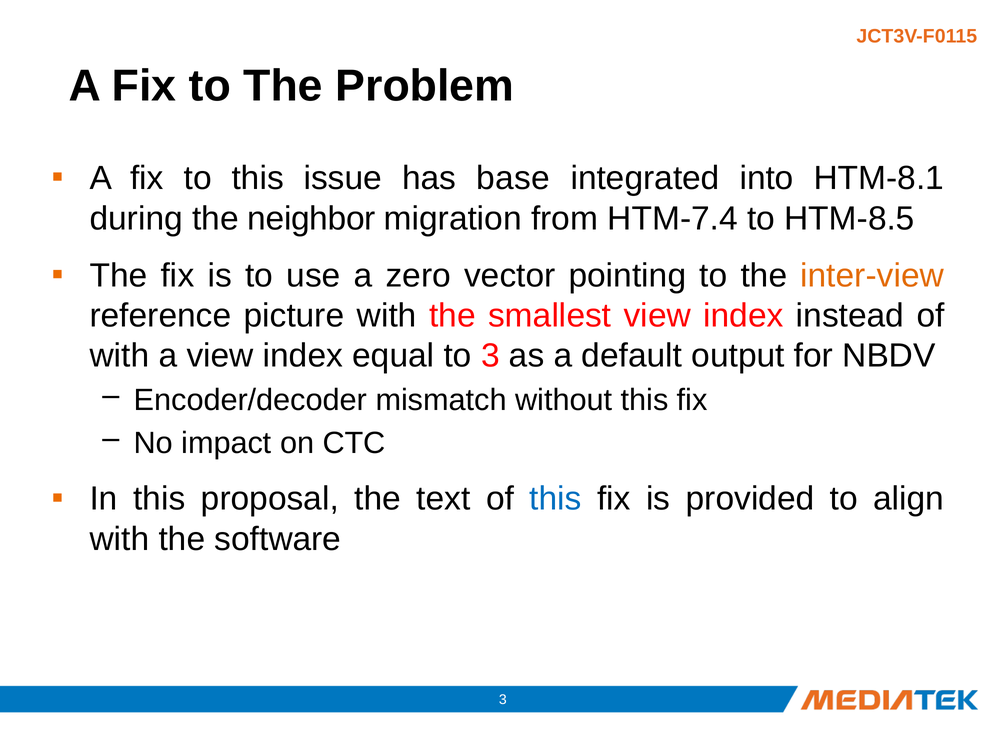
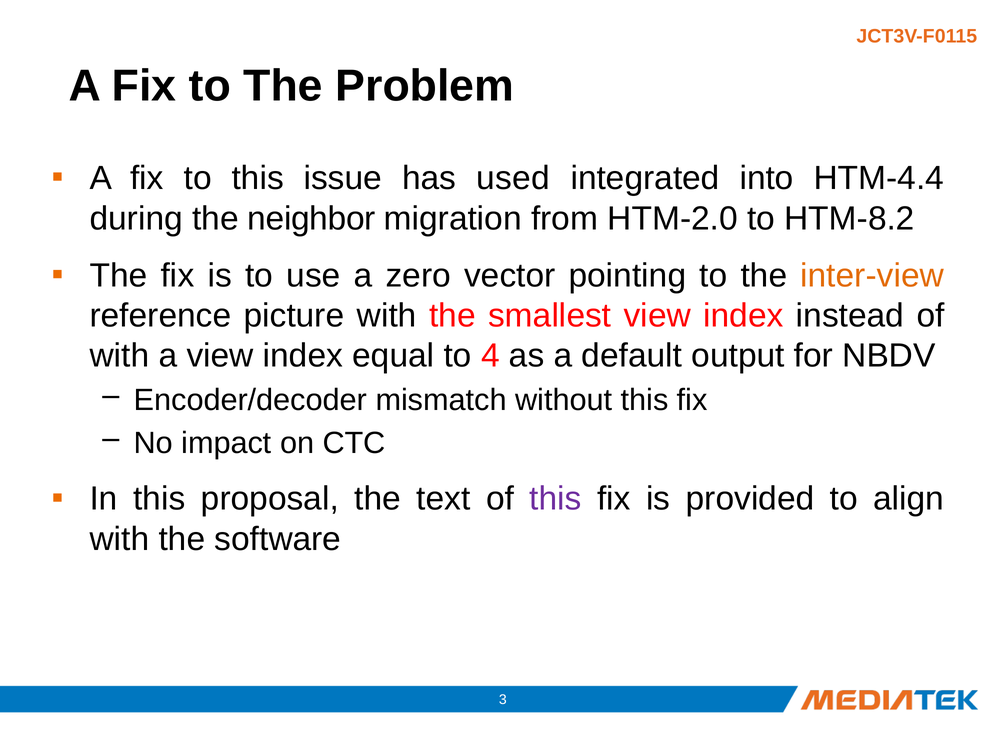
base: base -> used (513, 178)
HTM-8.1: HTM-8.1 -> HTM-4.4 (879, 178)
HTM-7.4: HTM-7.4 -> HTM-2.0 (673, 219)
HTM-8.5: HTM-8.5 -> HTM-8.2 (849, 219)
to 3: 3 -> 4 (490, 356)
this colour: blue -> purple (556, 499)
